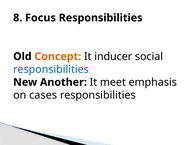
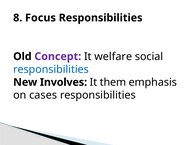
Concept colour: orange -> purple (58, 56)
inducer: inducer -> welfare (113, 56)
Another: Another -> Involves (63, 82)
meet: meet -> them (113, 82)
